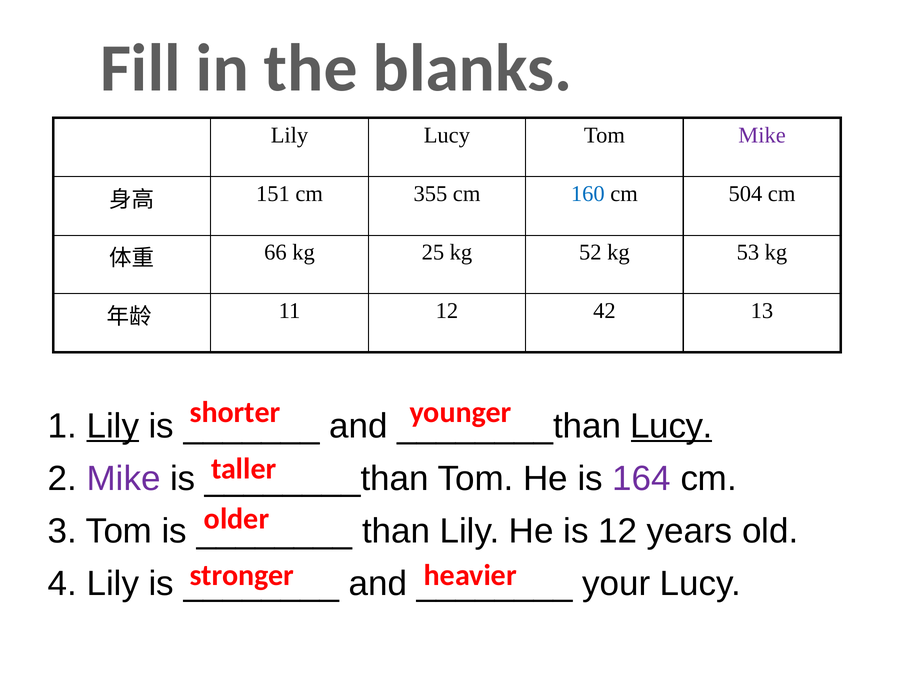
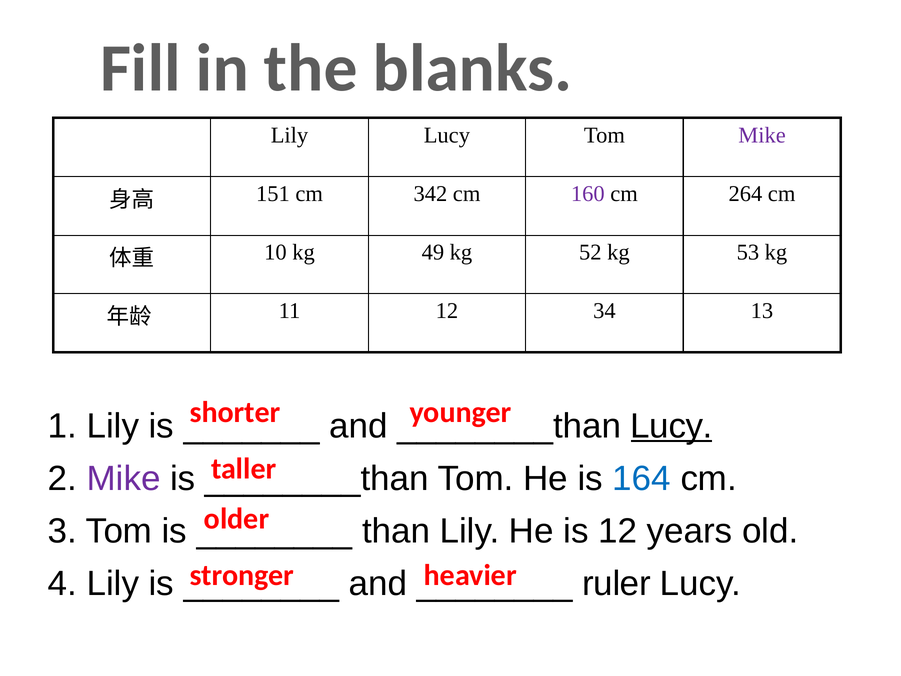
355: 355 -> 342 (430, 194)
160 colour: blue -> purple (588, 194)
504: 504 -> 264 (745, 194)
66: 66 -> 10 (275, 252)
25: 25 -> 49 (433, 252)
42: 42 -> 34 (604, 310)
Lily underline: present -> none (113, 426)
164 colour: purple -> blue (642, 478)
your: your -> ruler (616, 584)
